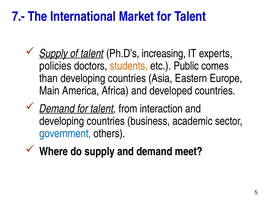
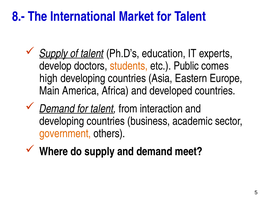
7.-: 7.- -> 8.- (18, 16)
increasing: increasing -> education (164, 53)
policies: policies -> develop (55, 66)
than: than -> high (49, 78)
government colour: blue -> orange (65, 133)
